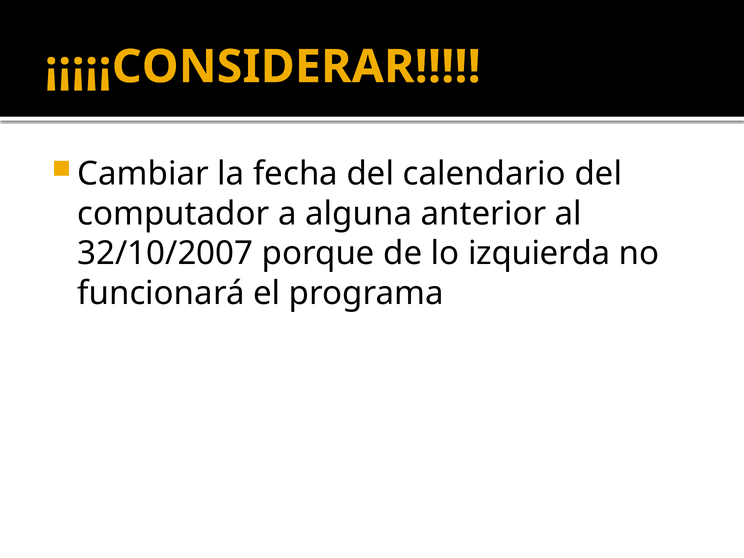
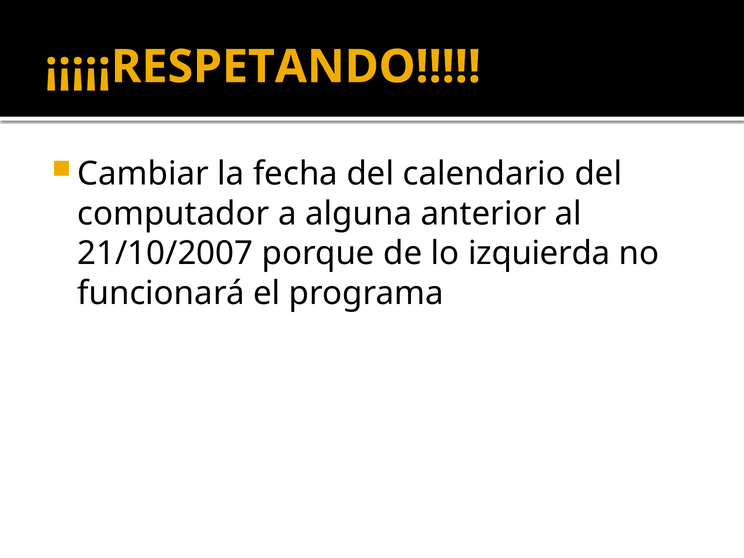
¡¡¡¡¡CONSIDERAR: ¡¡¡¡¡CONSIDERAR -> ¡¡¡¡¡RESPETANDO (263, 67)
32/10/2007: 32/10/2007 -> 21/10/2007 (165, 253)
